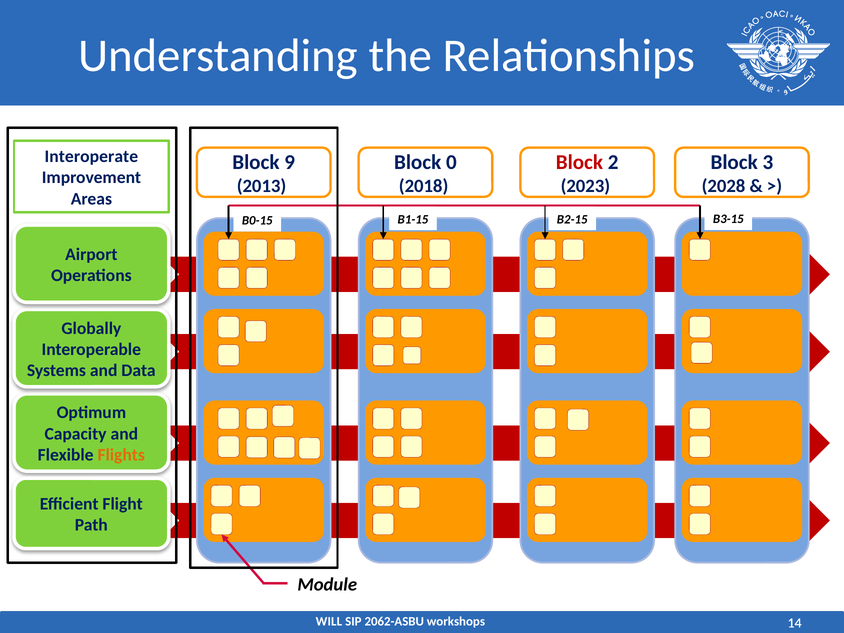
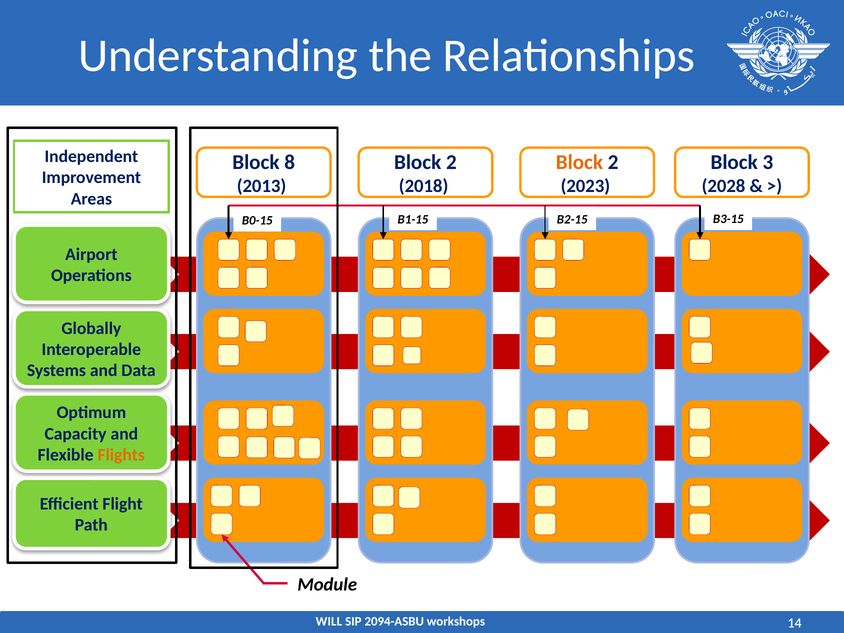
Interoperate: Interoperate -> Independent (91, 157)
9: 9 -> 8 (290, 163)
0: 0 -> 2 (451, 163)
Block colour: red -> orange (579, 163)
2062-ASBU: 2062-ASBU -> 2094-ASBU (394, 621)
